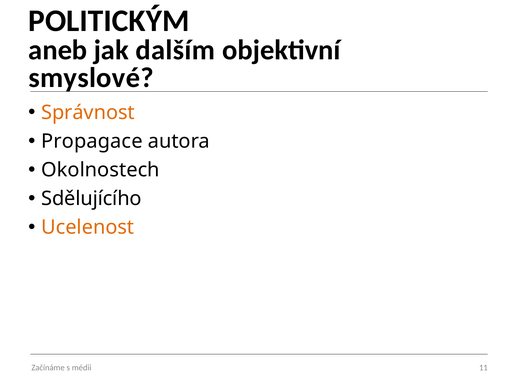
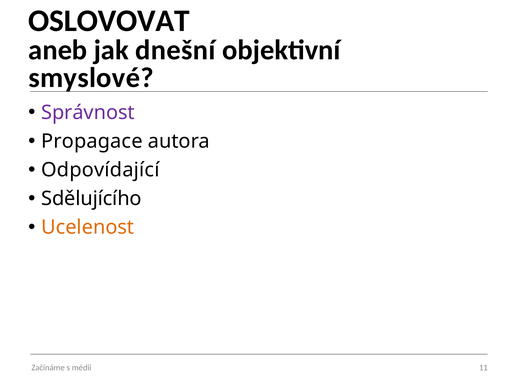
POLITICKÝM: POLITICKÝM -> OSLOVOVAT (109, 21)
dalším: dalším -> dnešní (175, 50)
Správnost colour: orange -> purple (88, 113)
Okolnostech: Okolnostech -> Odpovídající (100, 170)
